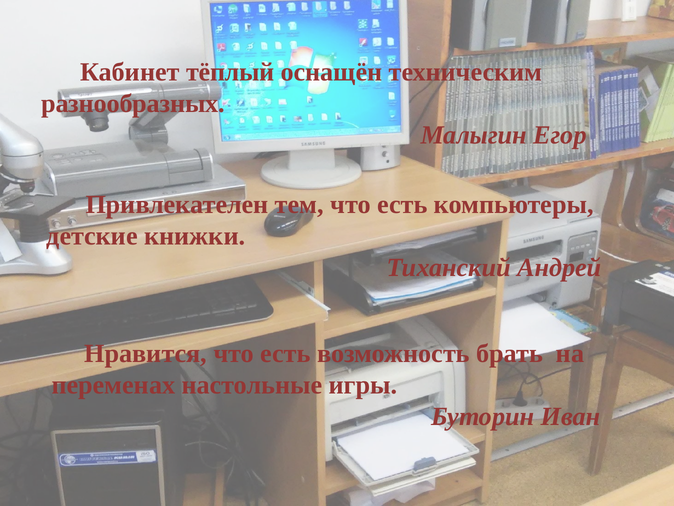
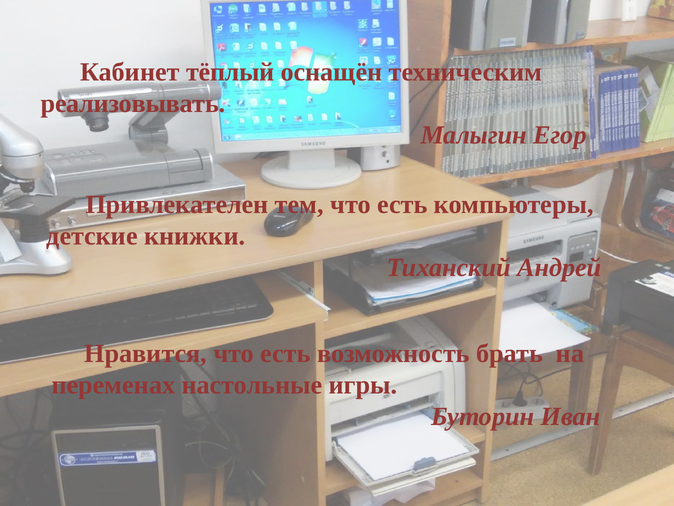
разнообразных: разнообразных -> реализовывать (133, 103)
